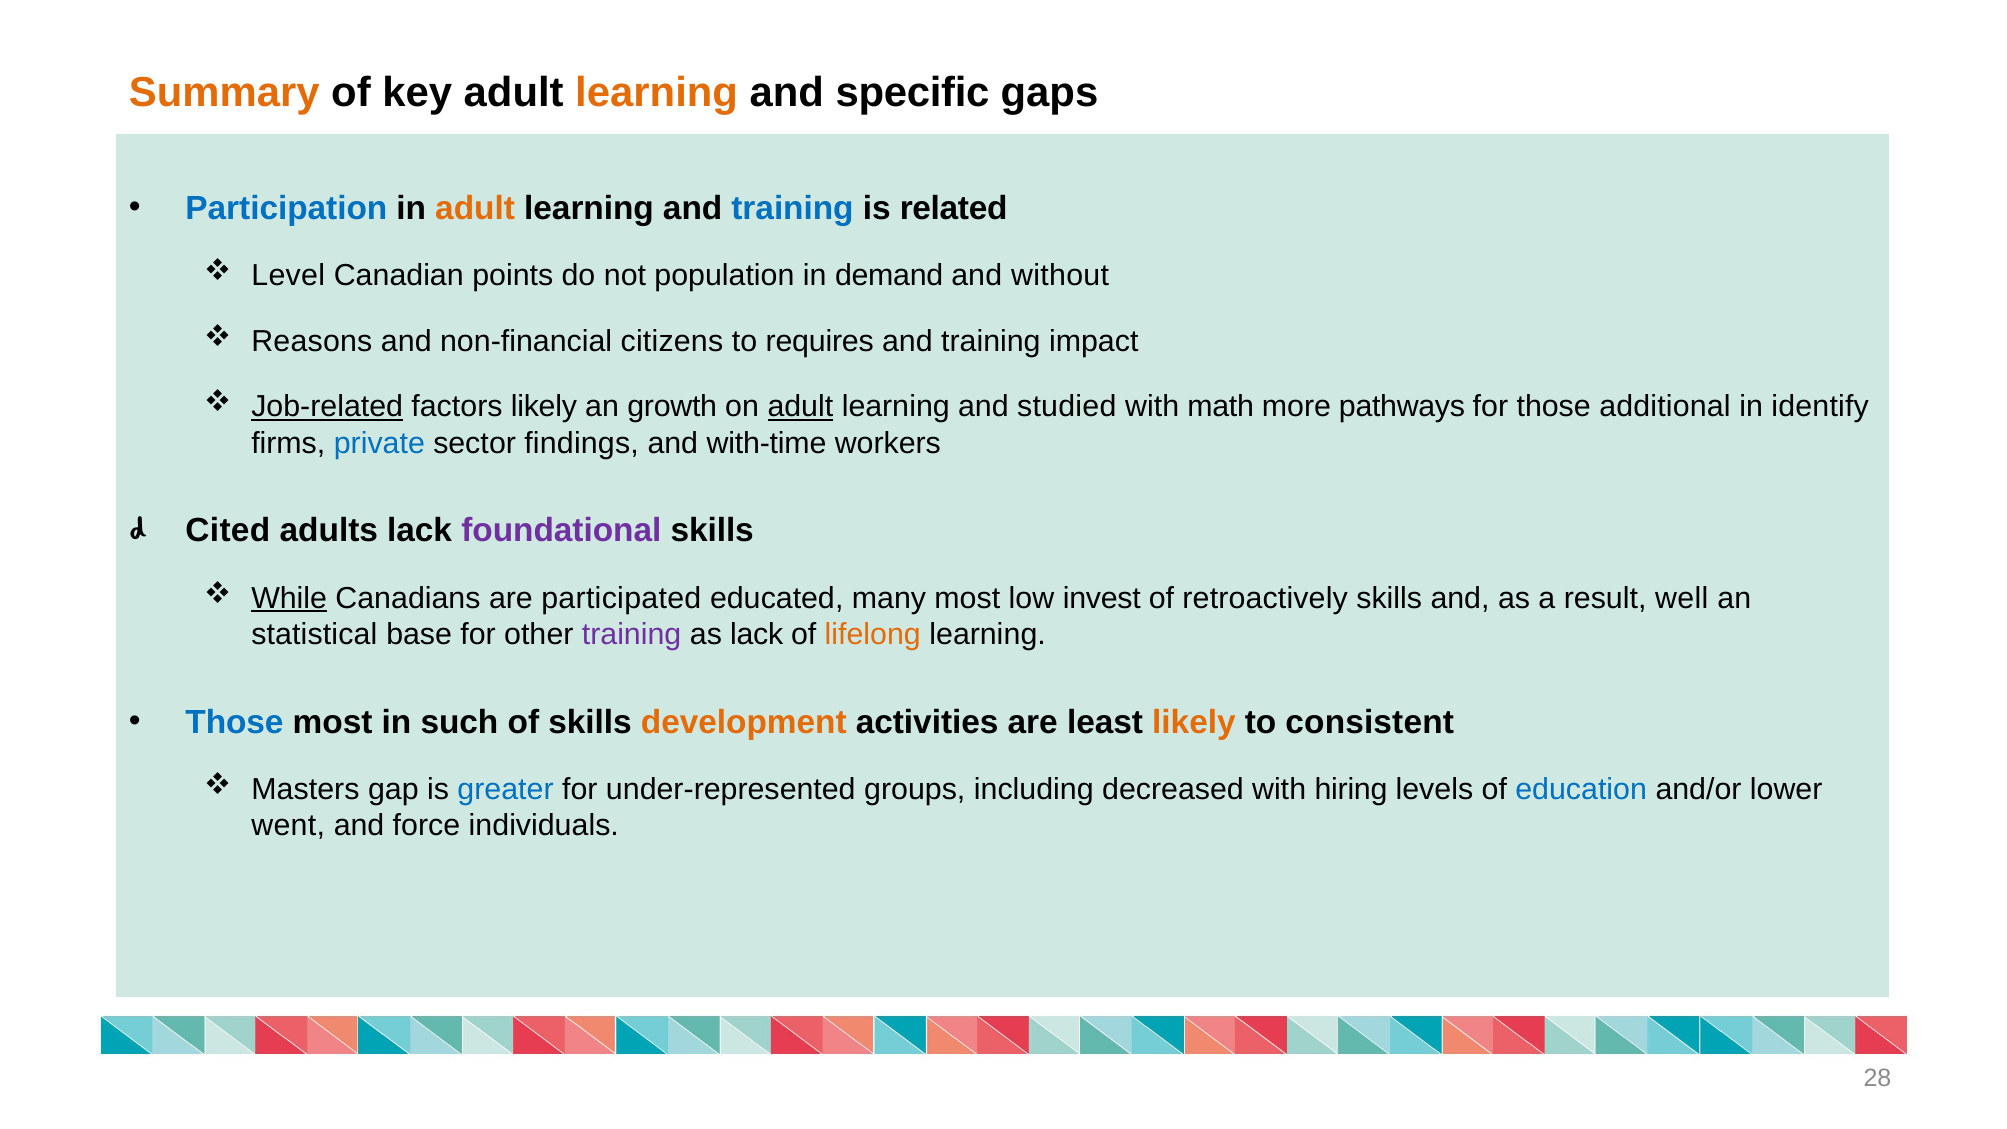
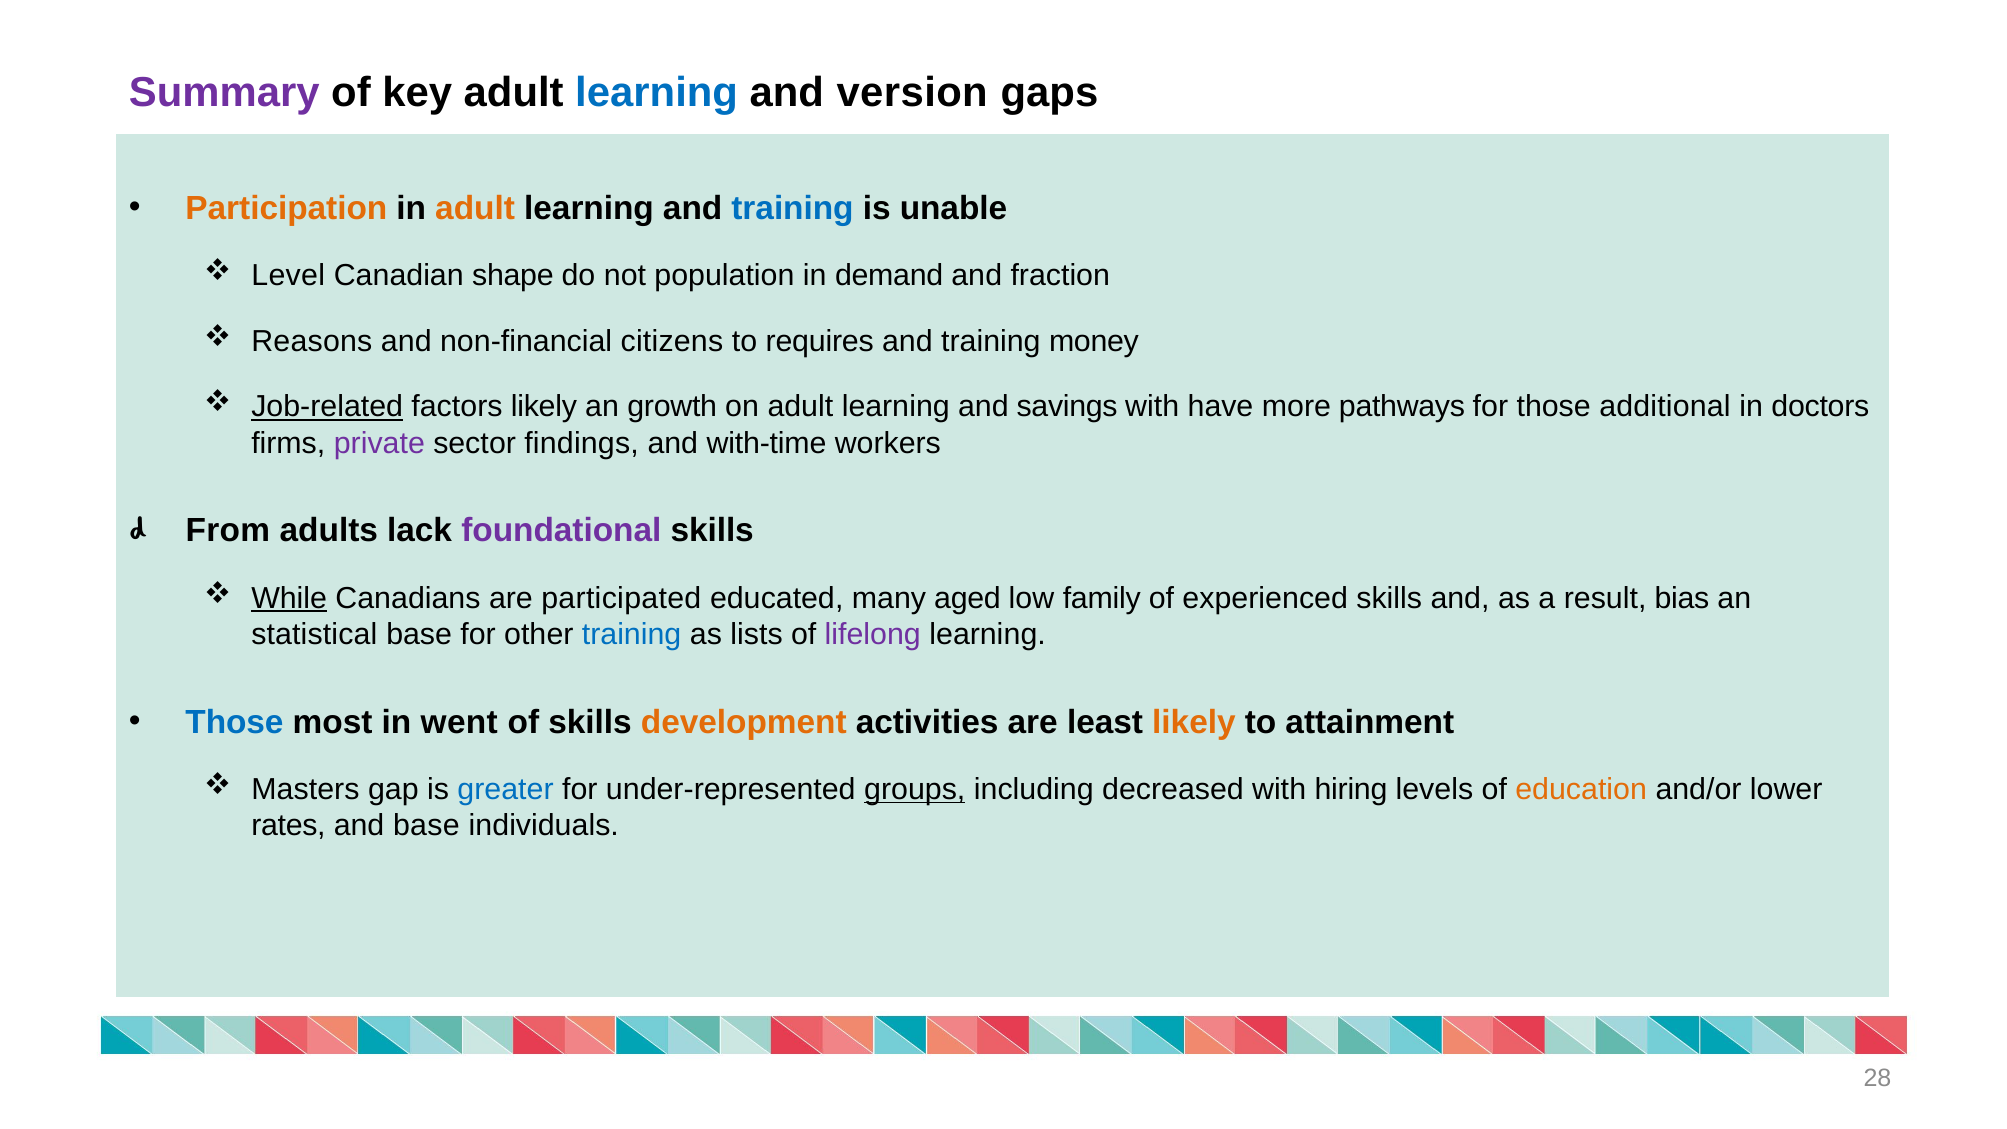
Summary colour: orange -> purple (224, 92)
learning colour: orange -> blue (657, 92)
specific: specific -> version (912, 92)
Participation colour: blue -> orange (286, 208)
related: related -> unable (953, 208)
points: points -> shape (513, 276)
without: without -> fraction (1060, 276)
impact: impact -> money (1094, 341)
adult underline: present -> none (800, 407)
studied: studied -> savings (1067, 407)
math: math -> have (1221, 407)
identify: identify -> doctors (1820, 407)
private colour: blue -> purple (379, 443)
Cited: Cited -> From (228, 531)
many most: most -> aged (968, 598)
invest: invest -> family (1102, 598)
retroactively: retroactively -> experienced (1265, 598)
well: well -> bias (1682, 598)
training colour: purple -> blue (632, 635)
as lack: lack -> lists (757, 635)
lifelong colour: orange -> purple (873, 635)
such: such -> went (459, 722)
consistent: consistent -> attainment (1370, 722)
groups underline: none -> present (915, 789)
education colour: blue -> orange (1581, 789)
went: went -> rates (288, 826)
and force: force -> base (426, 826)
